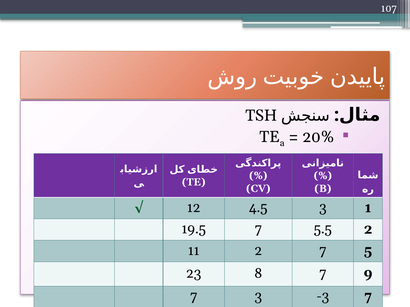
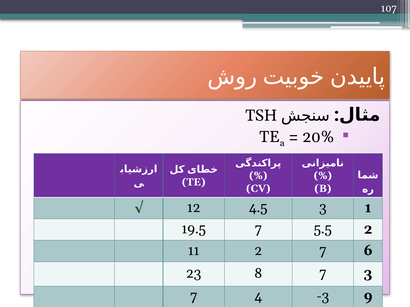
5: 5 -> 6 (368, 251)
7 9: 9 -> 3 (368, 274)
7 3: 3 -> 4 (258, 297)
-3 7: 7 -> 9 (368, 297)
